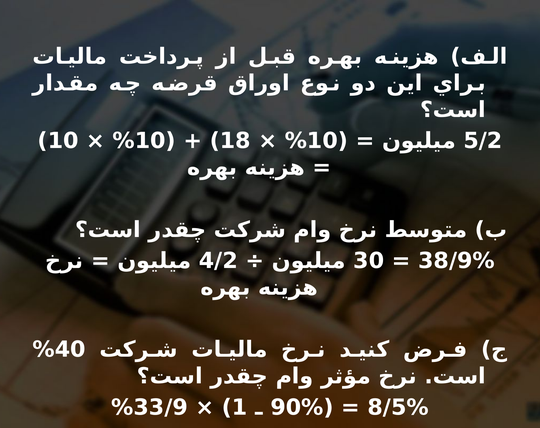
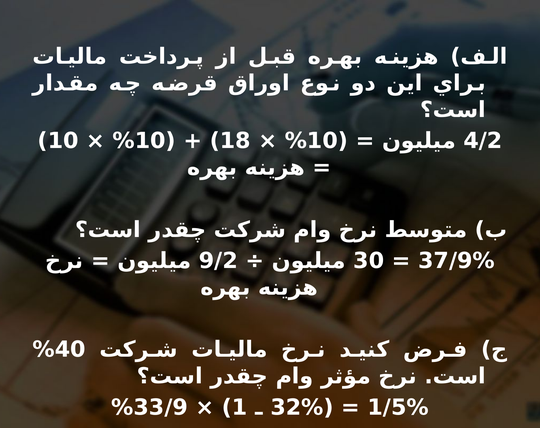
5/2: 5/2 -> 4/2 (483, 141)
4/2: 4/2 -> 9/2 (218, 261)
38/9%: 38/9% -> 37/9% (456, 261)
90%: 90% -> 32% (297, 408)
8/5%: 8/5% -> 1/5% (398, 408)
